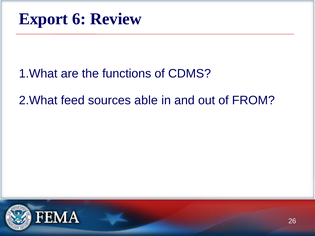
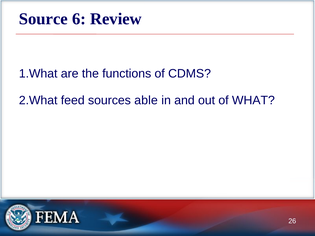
Export: Export -> Source (43, 19)
FROM: FROM -> WHAT (253, 101)
